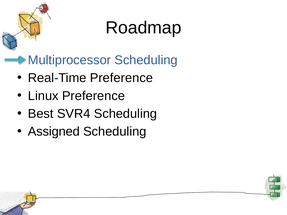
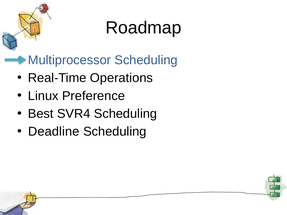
Real-Time Preference: Preference -> Operations (121, 78)
Assigned: Assigned -> Deadline (54, 132)
